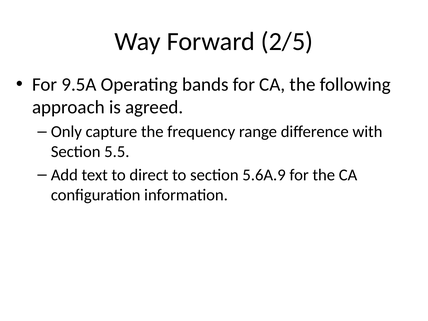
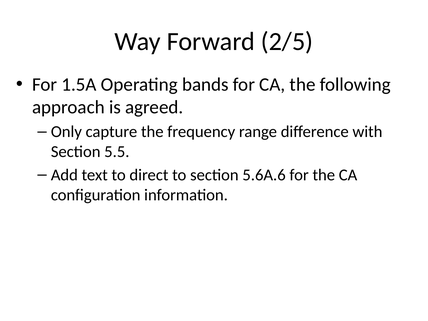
9.5A: 9.5A -> 1.5A (79, 84)
5.6A.9: 5.6A.9 -> 5.6A.6 (264, 175)
